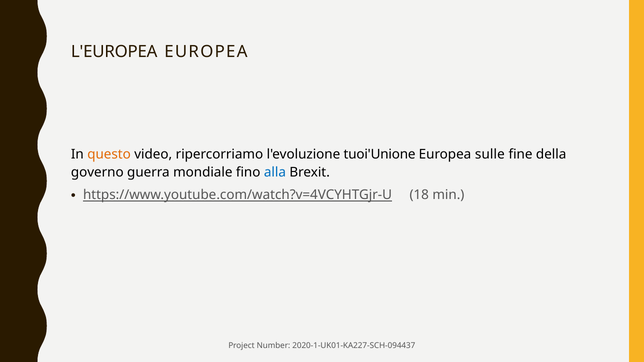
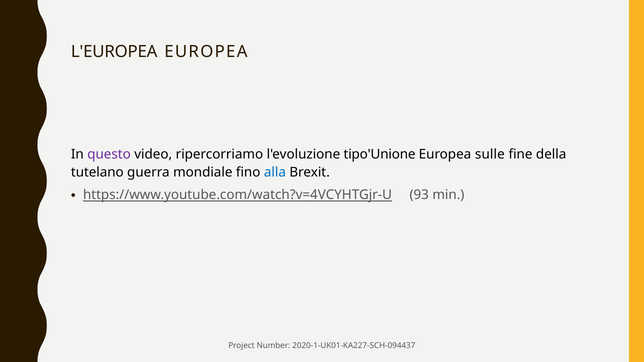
questo colour: orange -> purple (109, 155)
tuoi'Unione: tuoi'Unione -> tipo'Unione (380, 155)
governo: governo -> tutelano (97, 172)
18: 18 -> 93 (419, 195)
